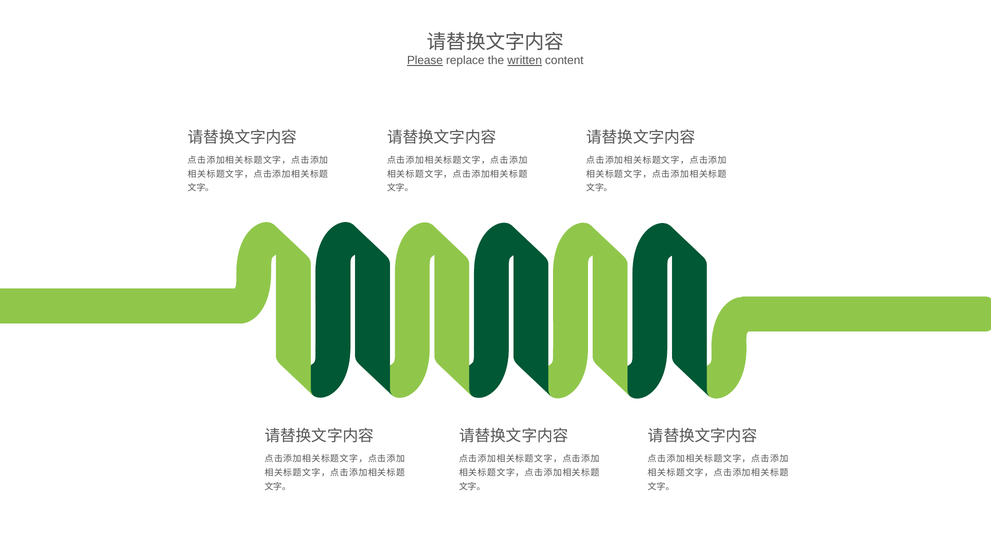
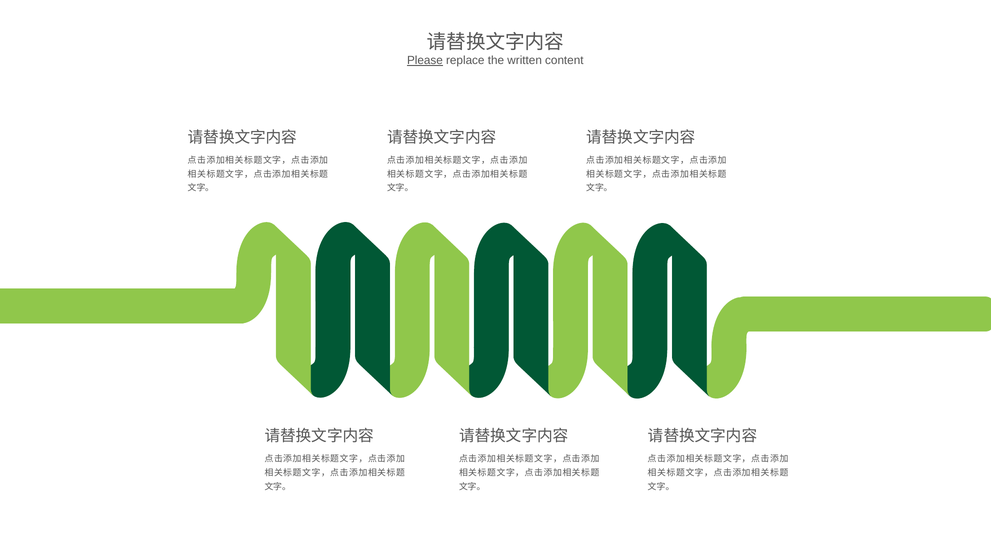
written underline: present -> none (525, 60)
